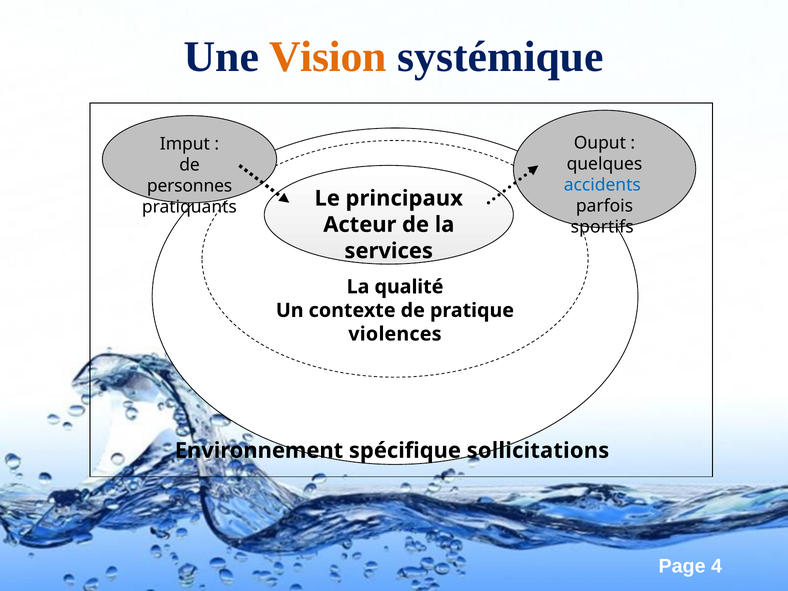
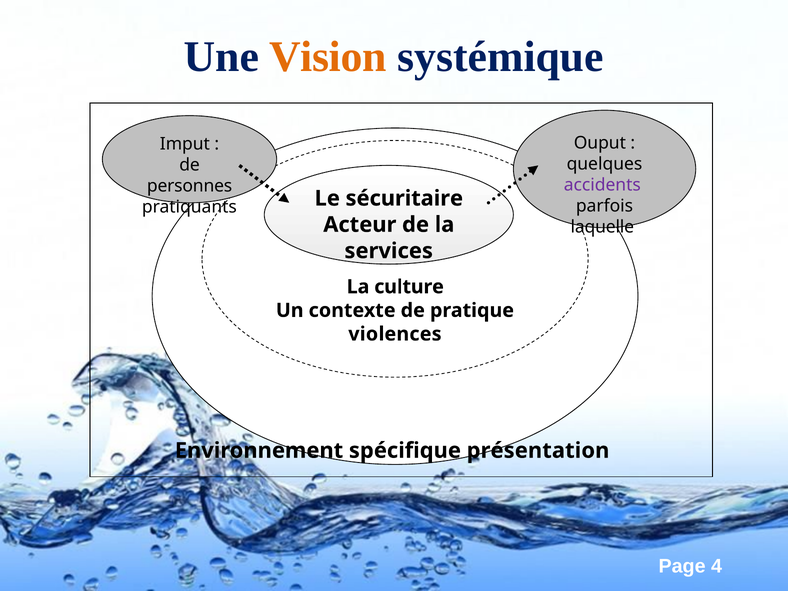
accidents colour: blue -> purple (602, 185)
principaux: principaux -> sécuritaire (404, 198)
sportifs: sportifs -> laquelle (602, 227)
qualité: qualité -> culture (409, 287)
sollicitations: sollicitations -> présentation (538, 451)
